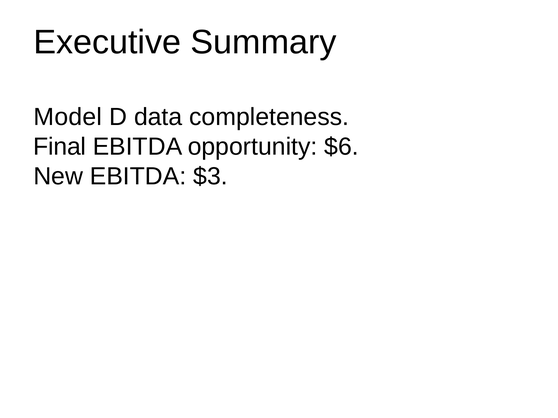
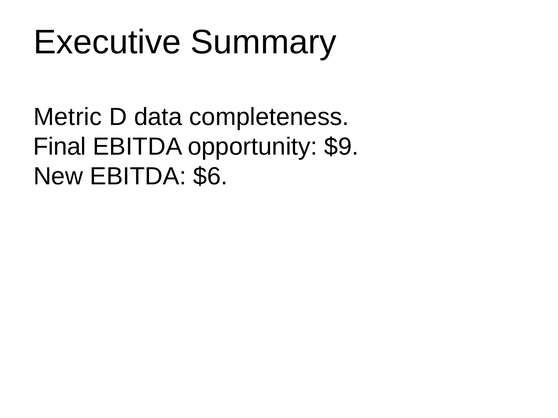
Model: Model -> Metric (68, 117)
$6: $6 -> $9 (341, 147)
$3: $3 -> $6 (211, 177)
